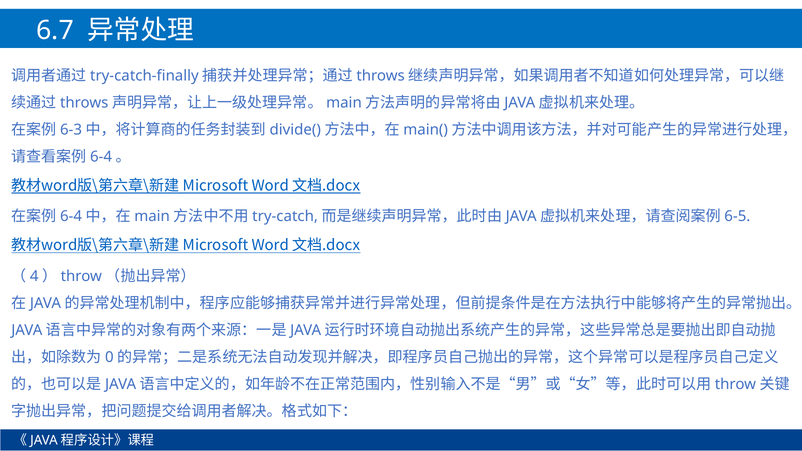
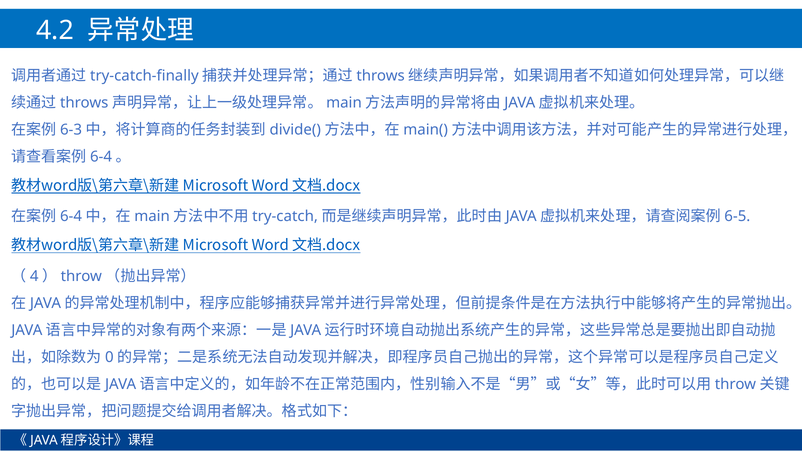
6.7: 6.7 -> 4.2 (55, 30)
